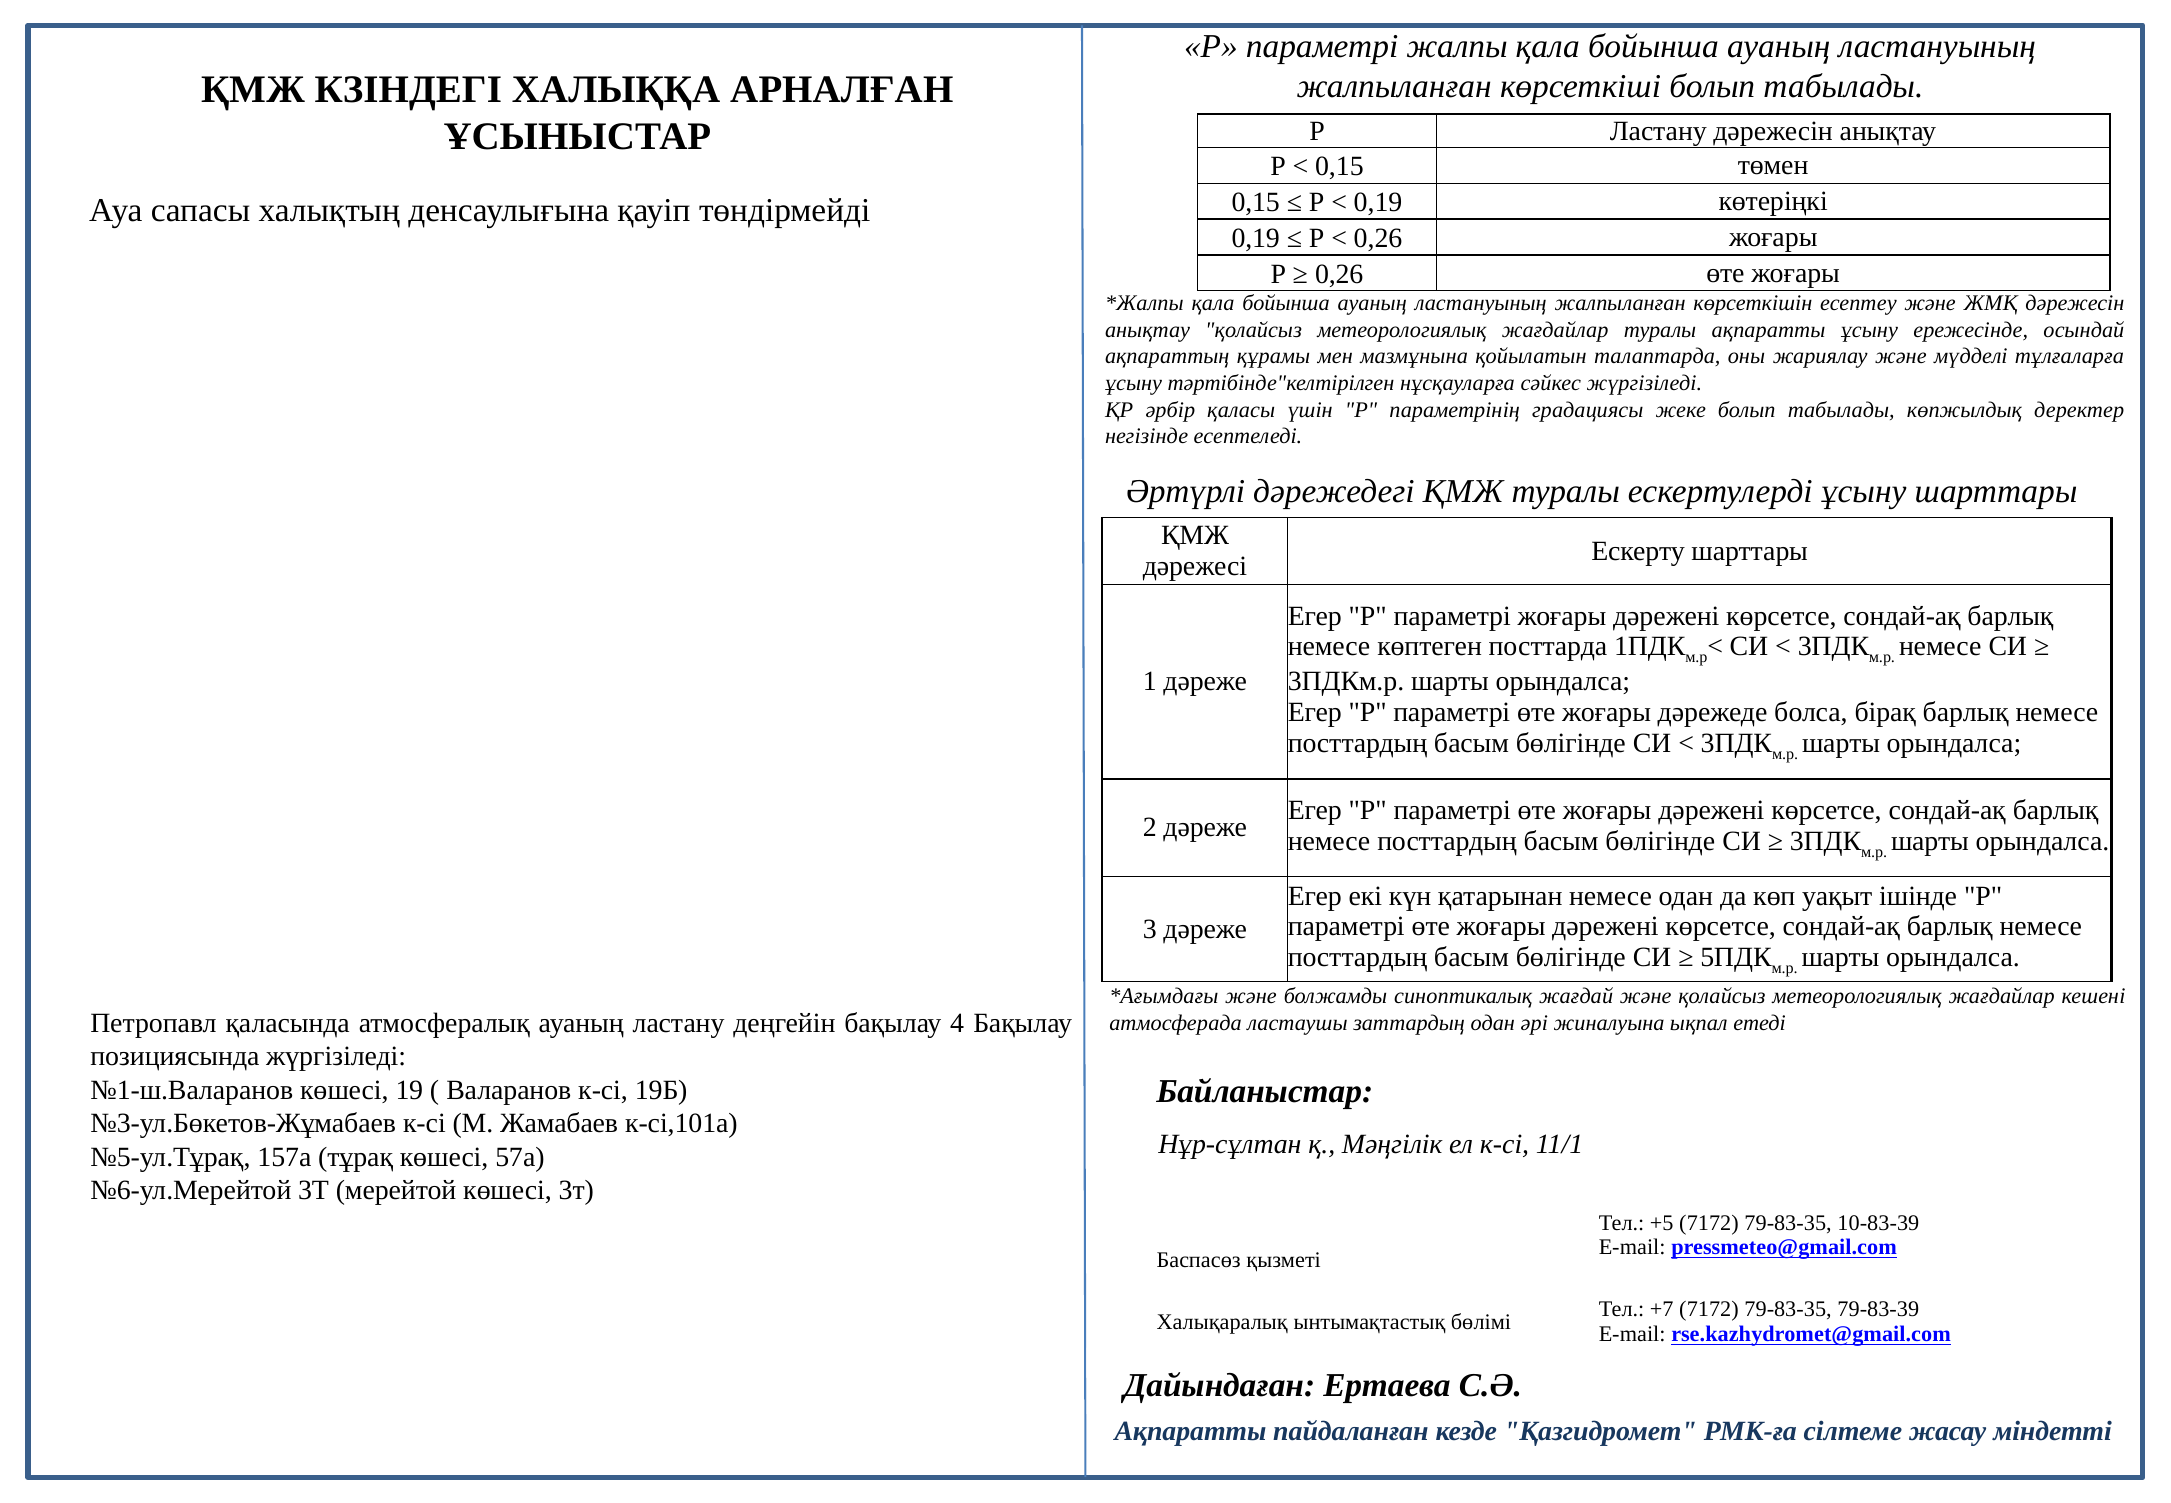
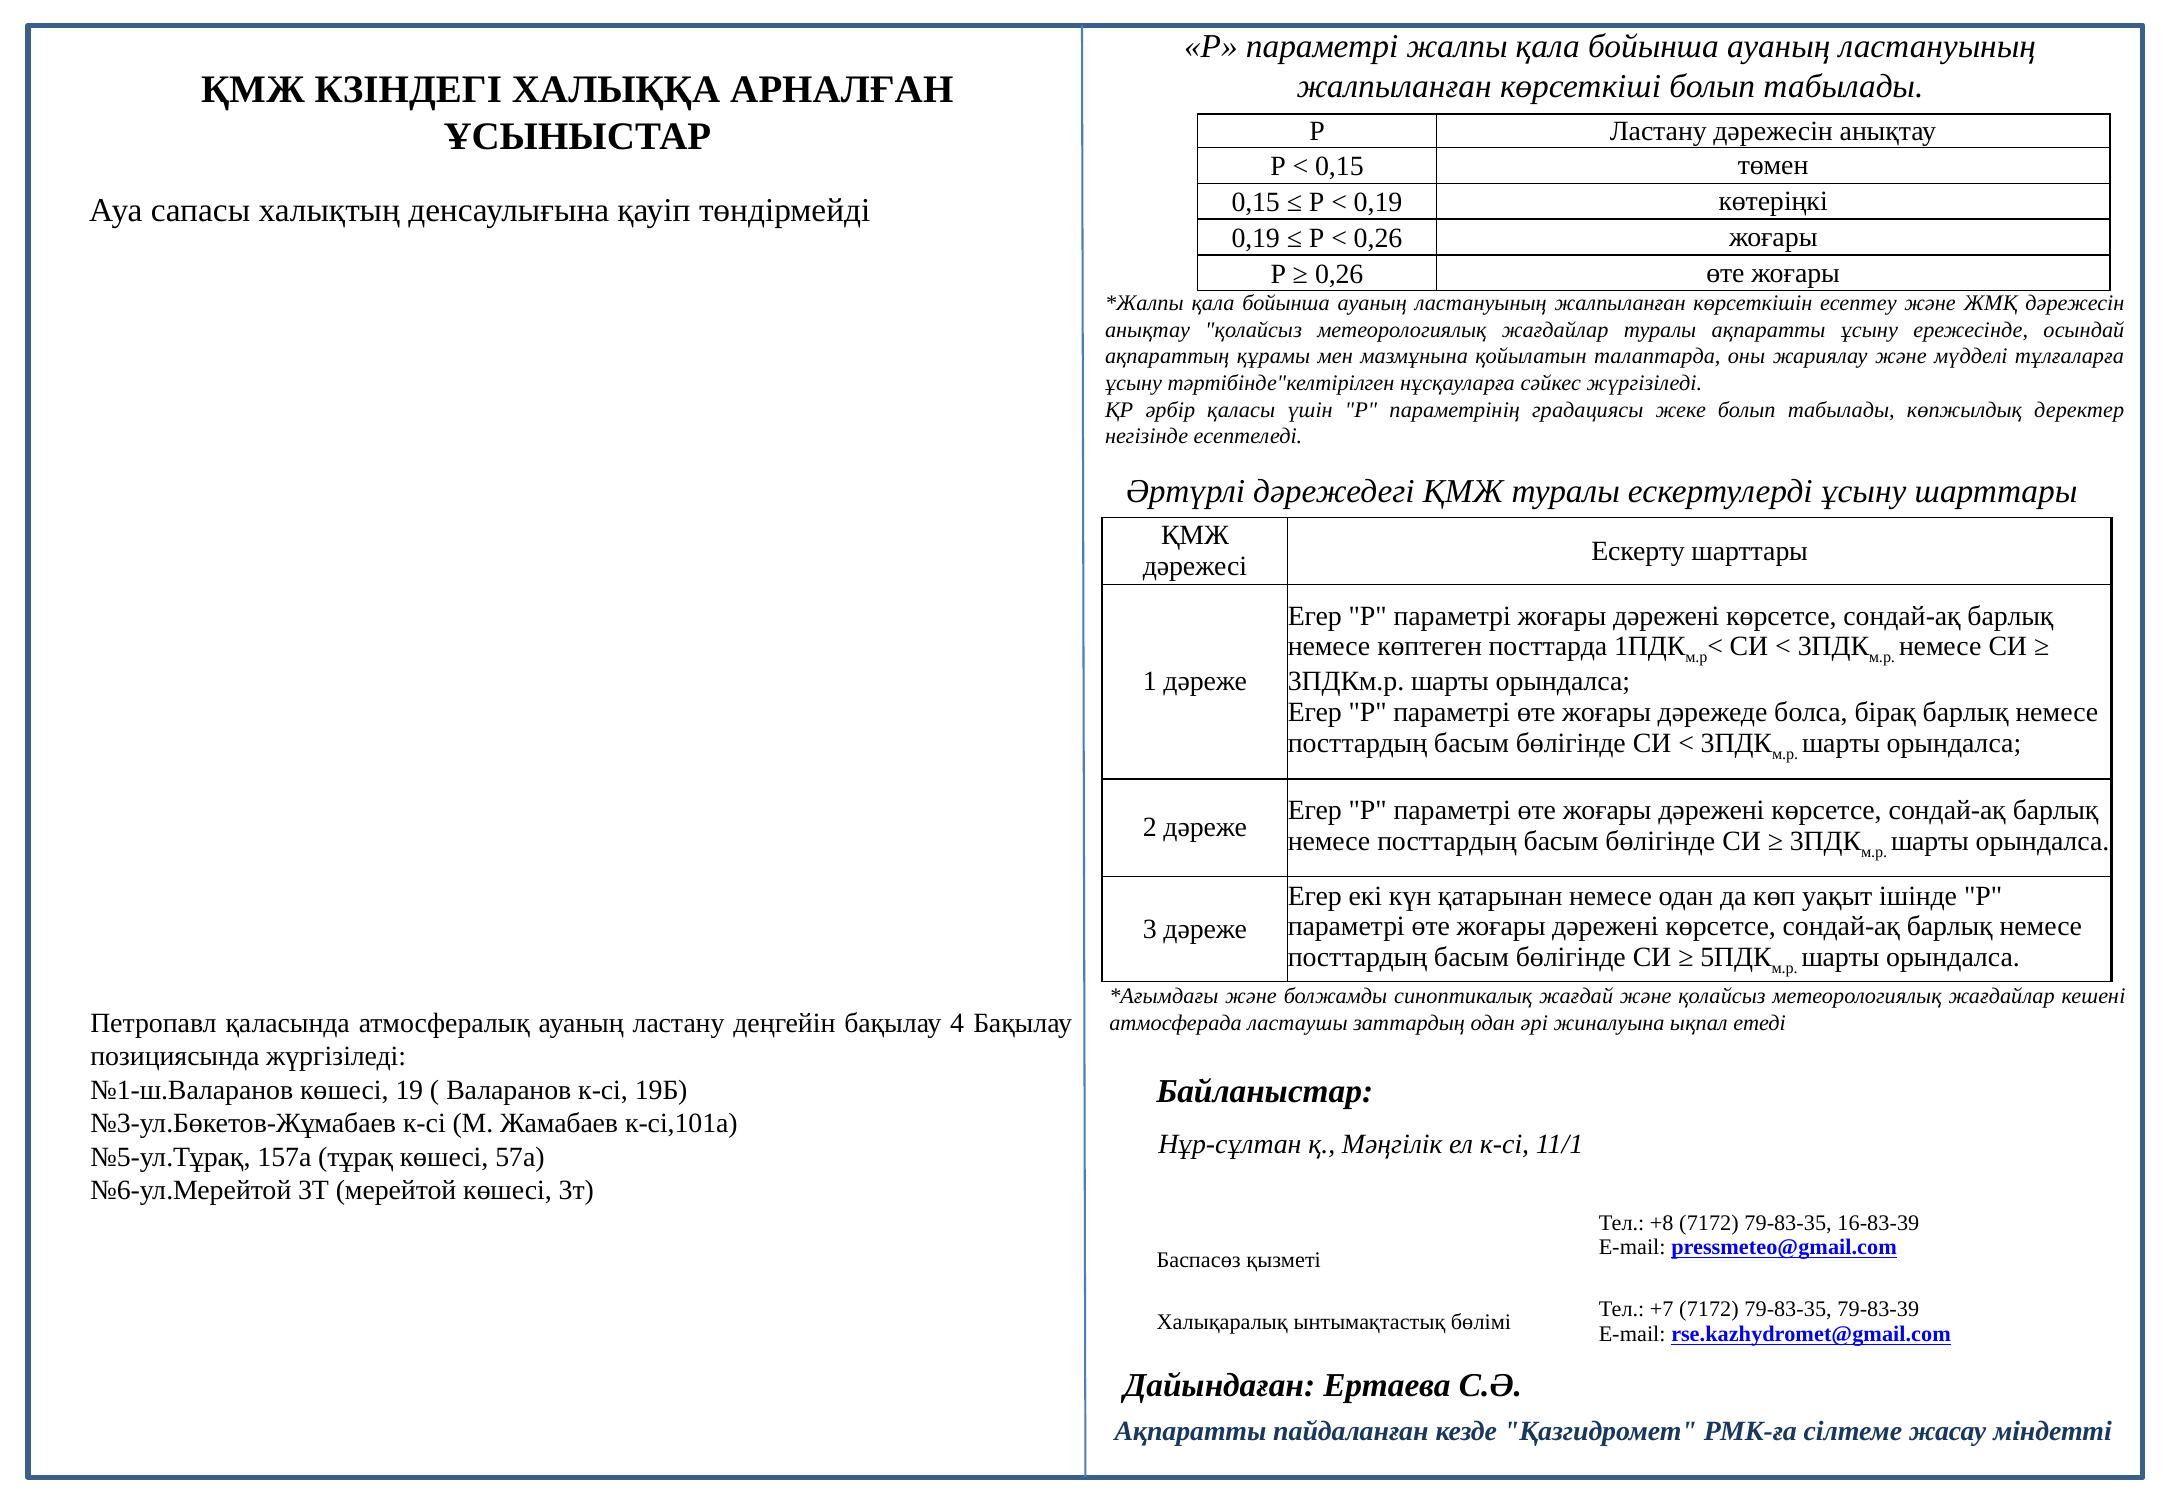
+5: +5 -> +8 (1662, 1223)
10-83-39: 10-83-39 -> 16-83-39 (1878, 1223)
